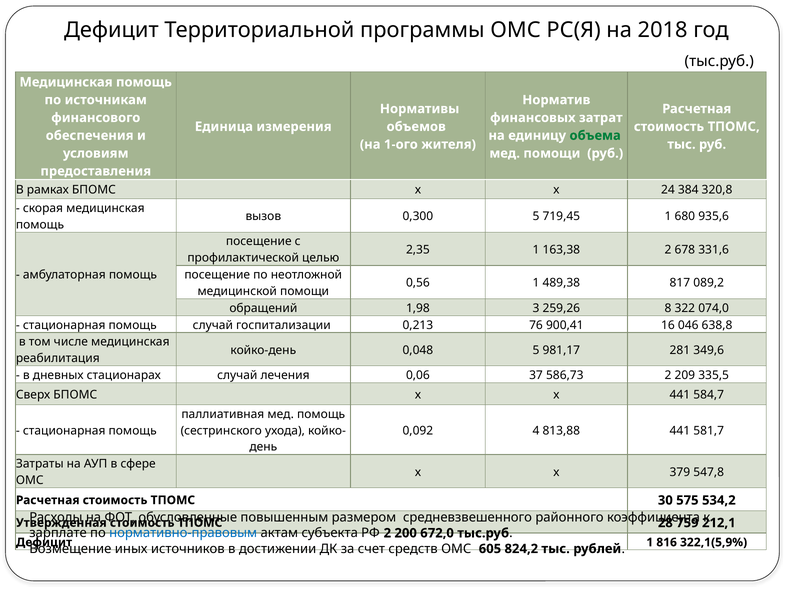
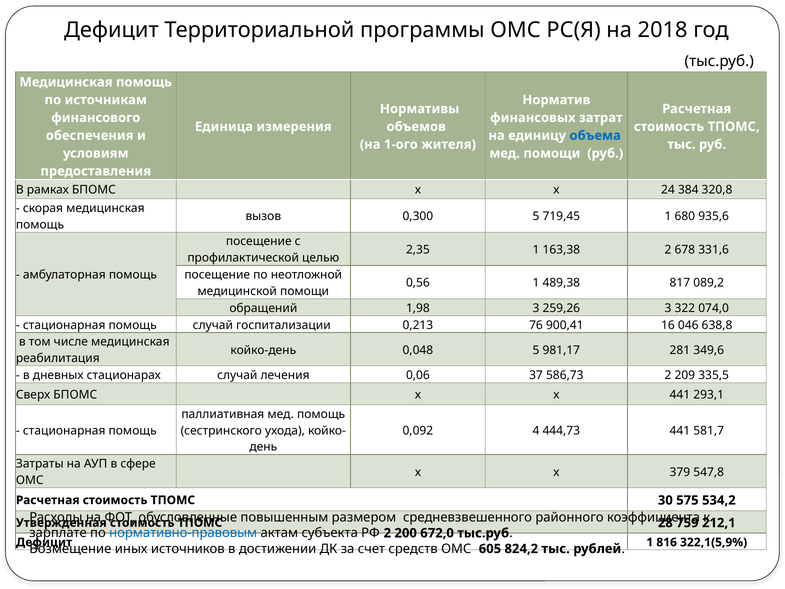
объема colour: green -> blue (595, 135)
259,26 8: 8 -> 3 (668, 308)
584,7: 584,7 -> 293,1 (709, 395)
813,88: 813,88 -> 444,73 (561, 430)
